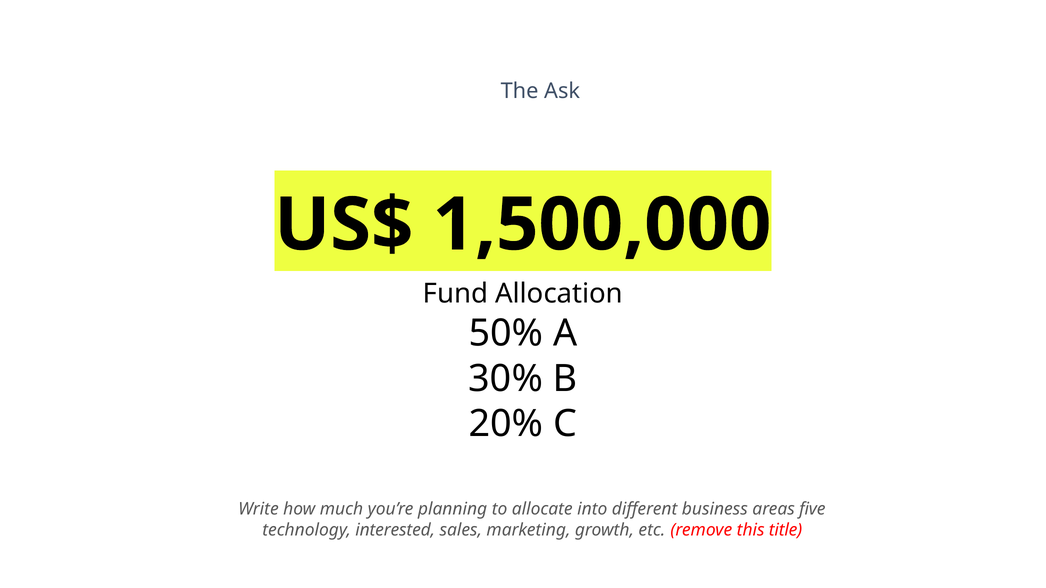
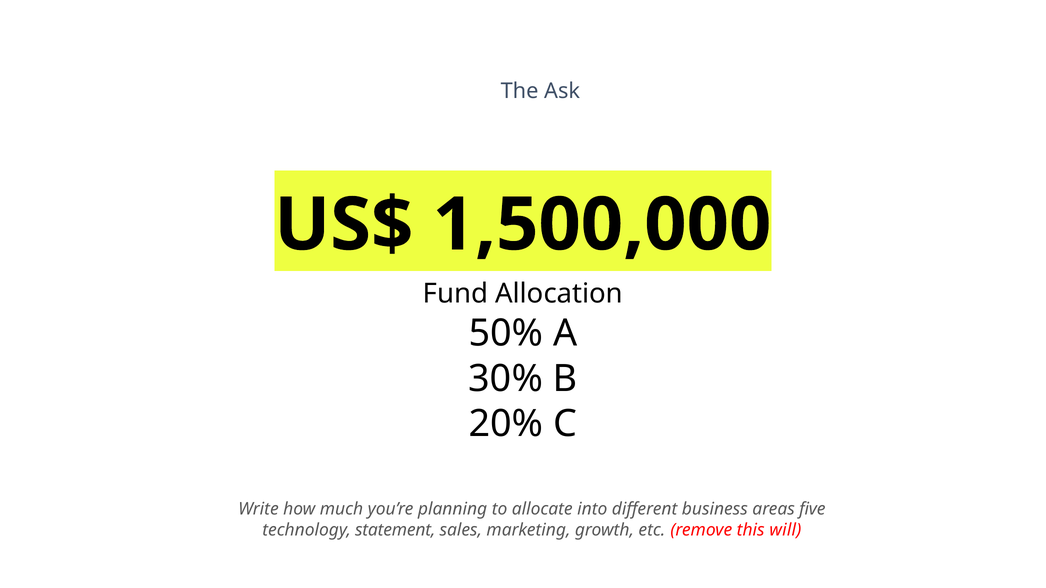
interested: interested -> statement (395, 530)
title: title -> will (785, 530)
